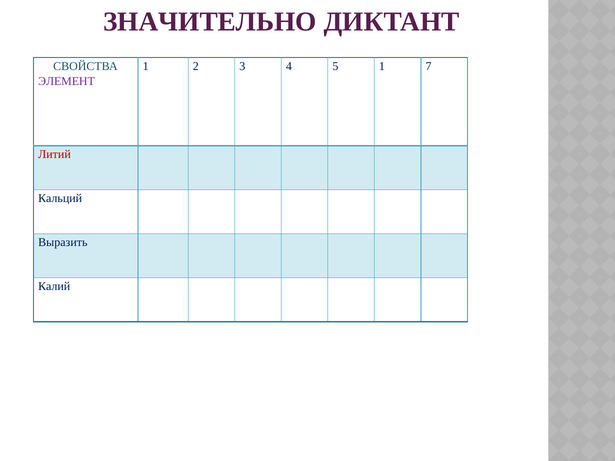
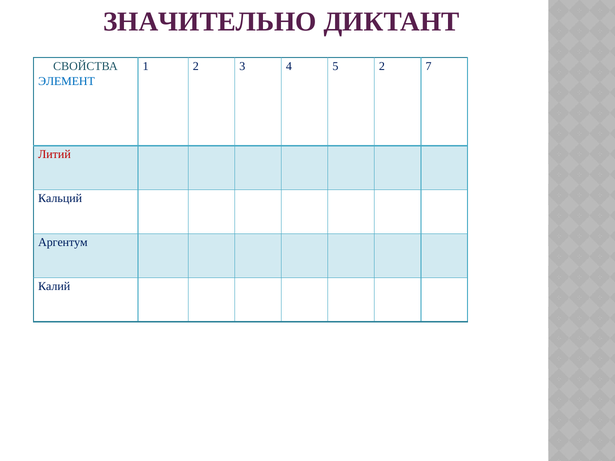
5 1: 1 -> 2 (382, 66)
ЭЛЕМЕНТ colour: purple -> blue (67, 81)
Выразить: Выразить -> Аргентум (63, 242)
